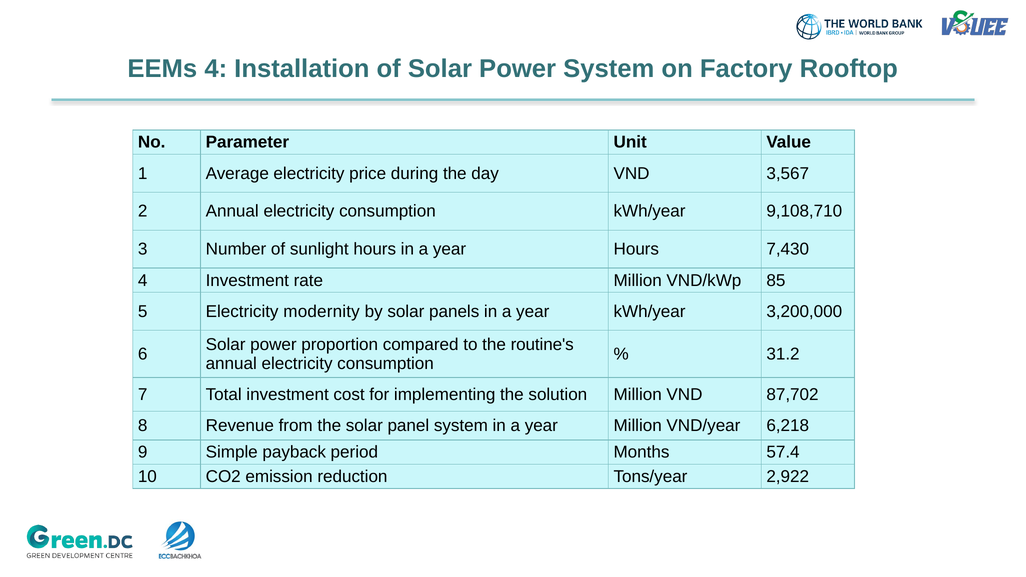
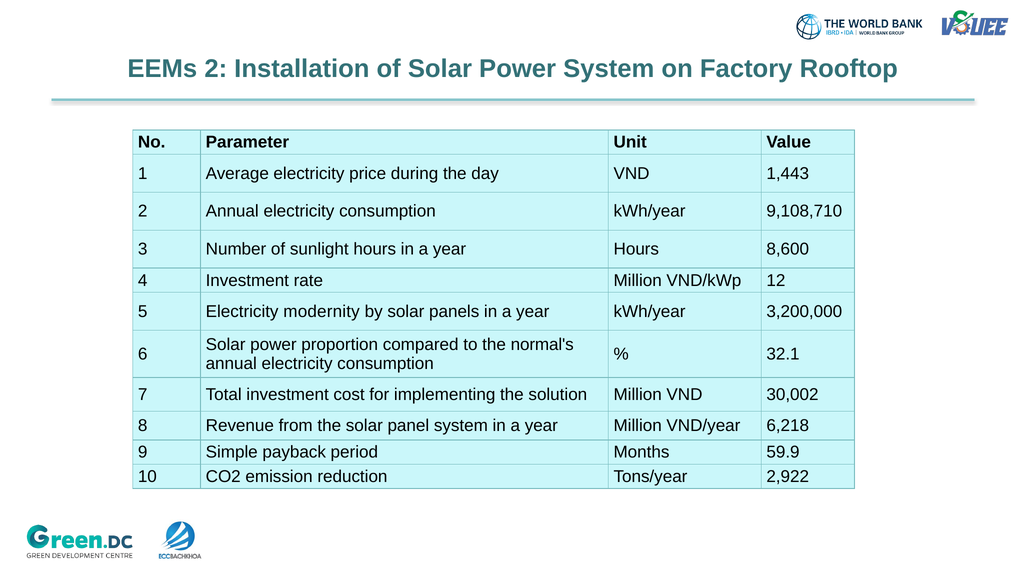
EEMs 4: 4 -> 2 (216, 69)
3,567: 3,567 -> 1,443 (788, 173)
7,430: 7,430 -> 8,600 (788, 249)
85: 85 -> 12 (776, 280)
routine's: routine's -> normal's (542, 345)
31.2: 31.2 -> 32.1 (783, 354)
87,702: 87,702 -> 30,002 (792, 395)
57.4: 57.4 -> 59.9 (783, 452)
